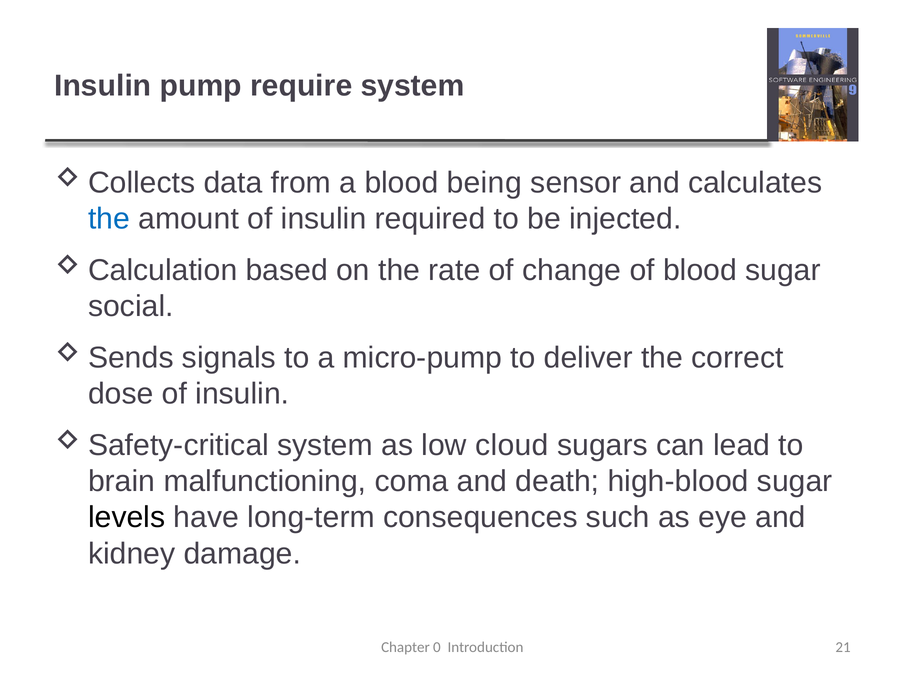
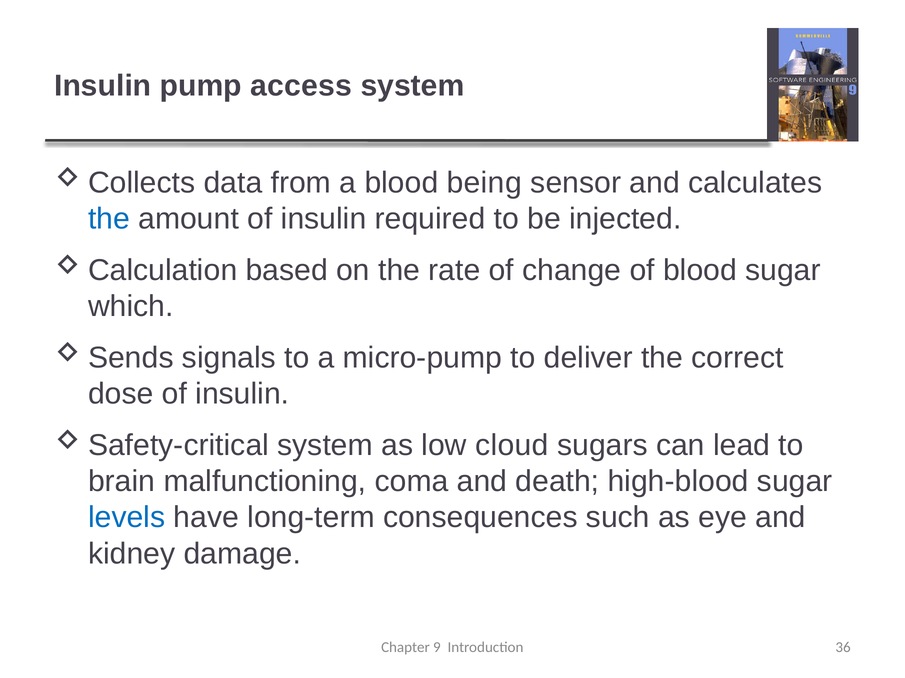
require: require -> access (301, 86)
social: social -> which (131, 307)
levels colour: black -> blue (127, 518)
0: 0 -> 9 (437, 648)
21: 21 -> 36 (843, 648)
